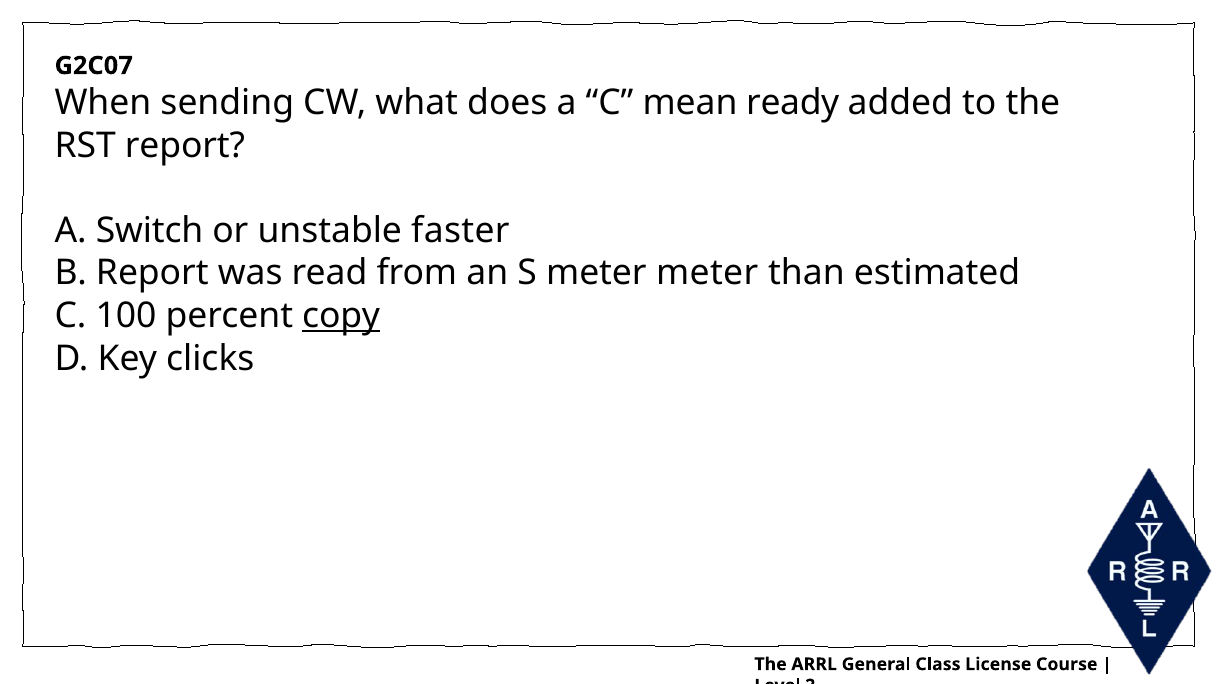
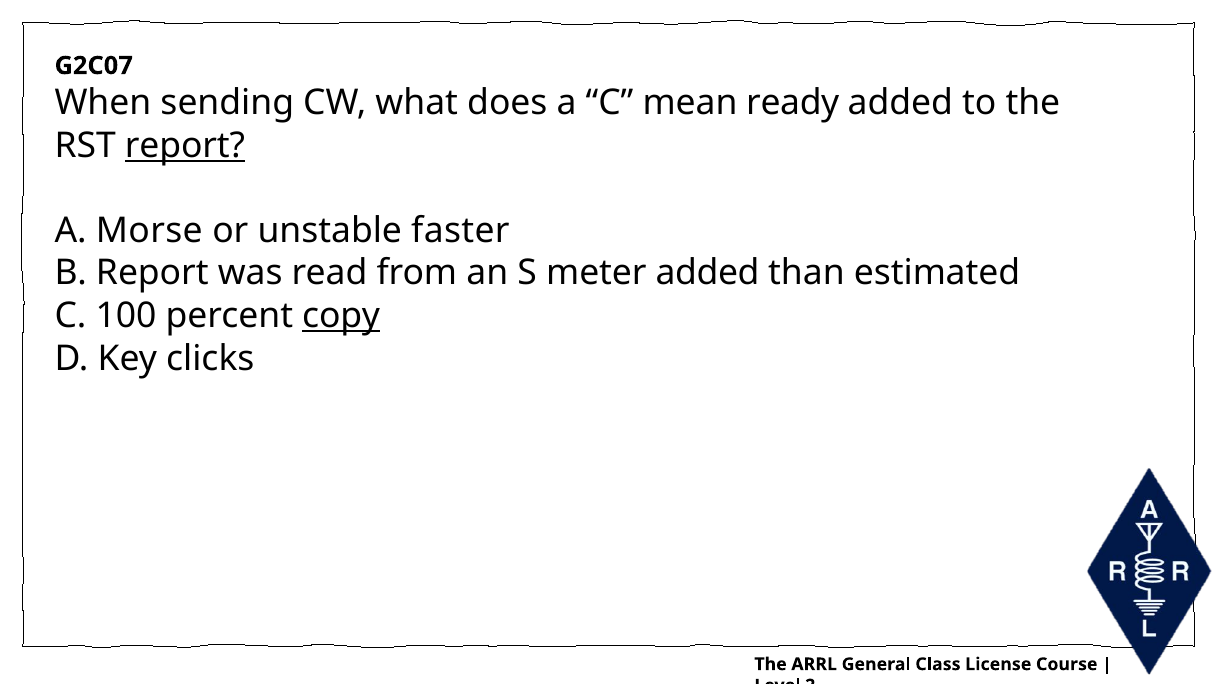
report underline: none -> present (185, 146)
Switch: Switch -> Morse (149, 231)
meter meter: meter -> added (708, 273)
